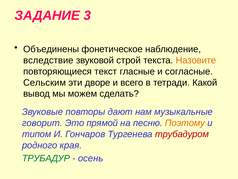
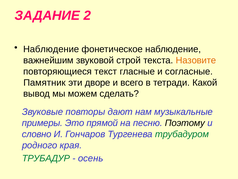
3: 3 -> 2 (87, 16)
Объединены: Объединены -> Наблюдение (51, 49)
вследствие: вследствие -> важнейшим (48, 60)
Сельским: Сельским -> Памятник (45, 82)
говорит: говорит -> примеры (42, 123)
Поэтому colour: orange -> black (185, 123)
типом: типом -> словно (37, 134)
трубадуром colour: red -> green (182, 134)
